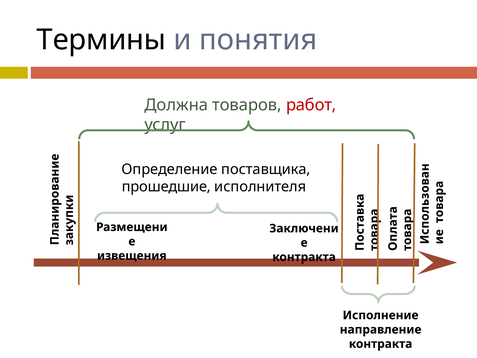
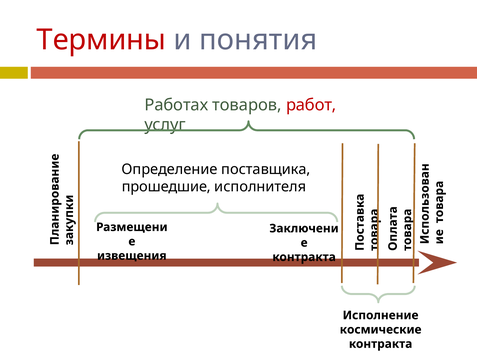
Термины colour: black -> red (101, 40)
Должна: Должна -> Работах (176, 105)
направление: направление -> космические (381, 329)
